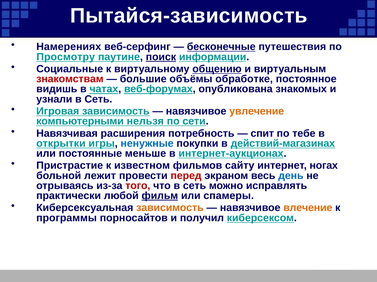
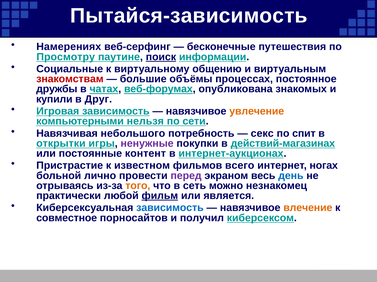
бесконечные underline: present -> none (221, 47)
общению underline: present -> none (217, 69)
обработке: обработке -> процессах (244, 79)
видишь: видишь -> дружбы (57, 89)
узнали: узнали -> купили (54, 99)
Сеть: Сеть -> Друг (98, 99)
расширения: расширения -> небольшого (133, 134)
спит: спит -> секс (262, 134)
тебе: тебе -> спит (304, 134)
ненужные colour: blue -> purple (147, 144)
меньше: меньше -> контент (145, 154)
сайту: сайту -> всего (240, 166)
лежит: лежит -> лично (100, 176)
перед colour: red -> purple (186, 176)
того colour: red -> orange (138, 186)
исправлять: исправлять -> незнакомец (277, 186)
спамеры: спамеры -> является (229, 196)
зависимость colour: orange -> blue (170, 208)
программы: программы -> совместное (67, 218)
